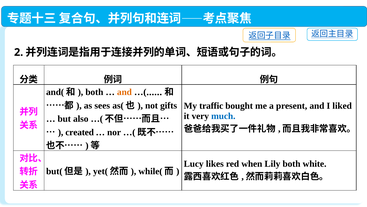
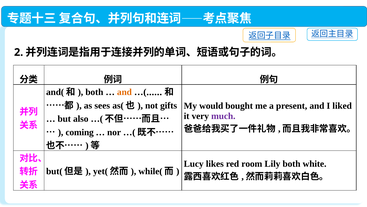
traffic: traffic -> would (211, 106)
much colour: blue -> purple (223, 116)
created: created -> coming (80, 132)
when: when -> room (252, 163)
